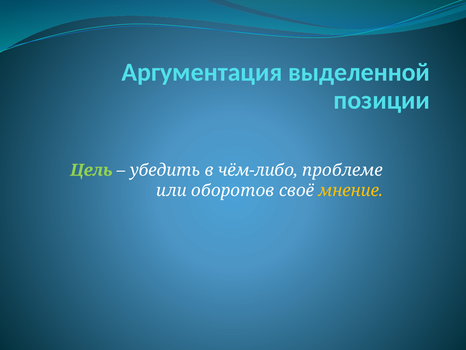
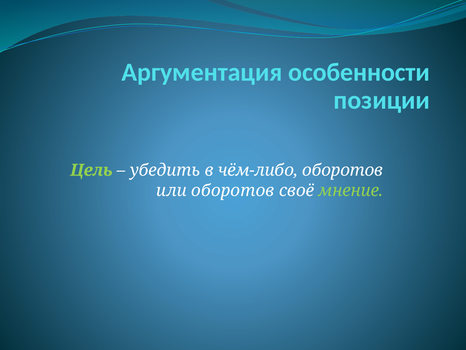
выделенной: выделенной -> особенности (359, 72)
чём-либо проблеме: проблеме -> оборотов (343, 170)
мнение colour: yellow -> light green (351, 190)
